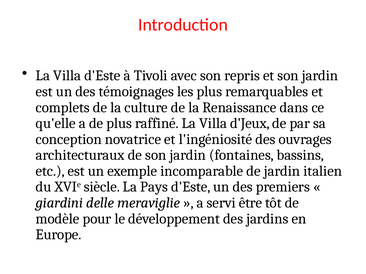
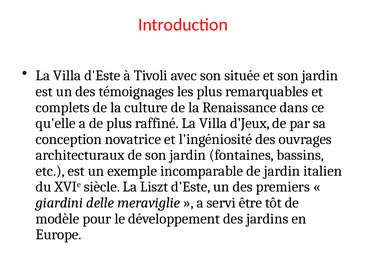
repris: repris -> située (242, 76)
Pays: Pays -> Liszt (154, 187)
